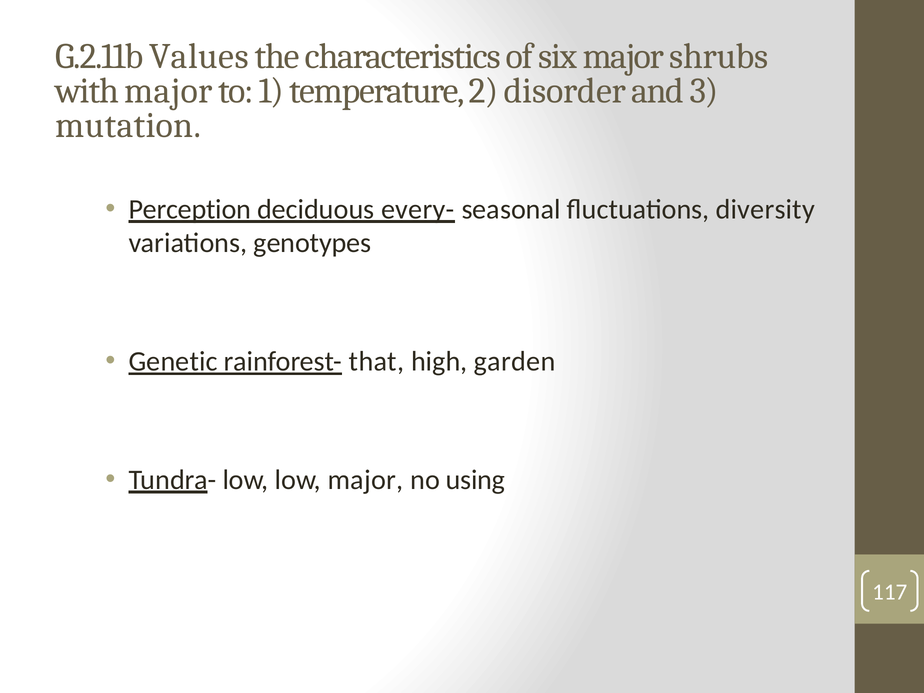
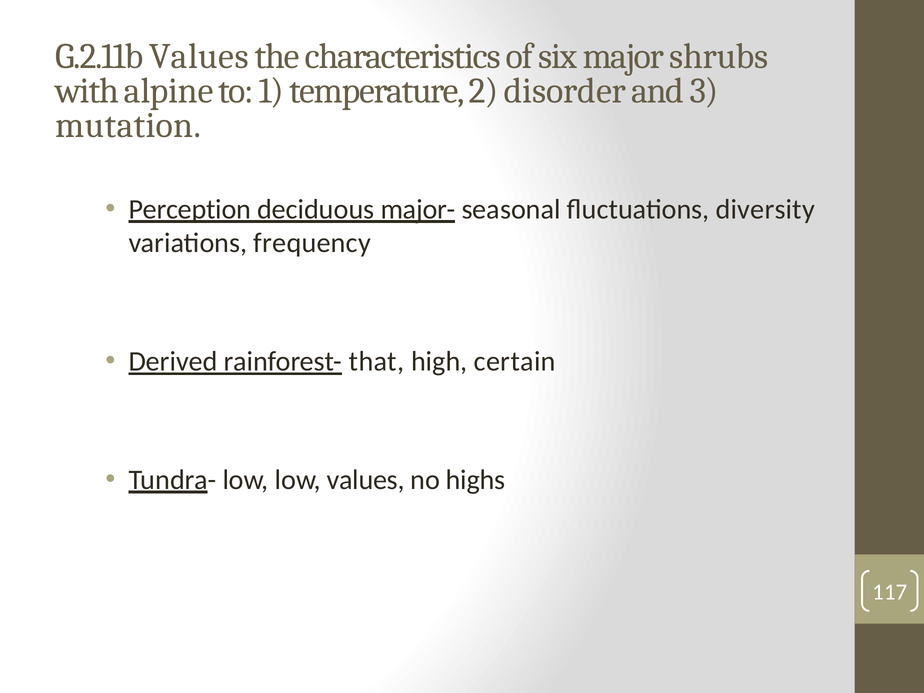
with major: major -> alpine (169, 91)
every-: every- -> major- (418, 209)
genotypes: genotypes -> frequency (312, 243)
Genetic: Genetic -> Derived (173, 362)
garden: garden -> certain (515, 362)
low major: major -> values (366, 480)
using: using -> highs (476, 480)
